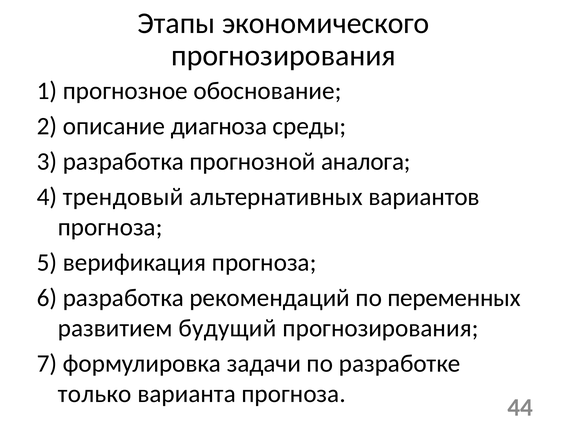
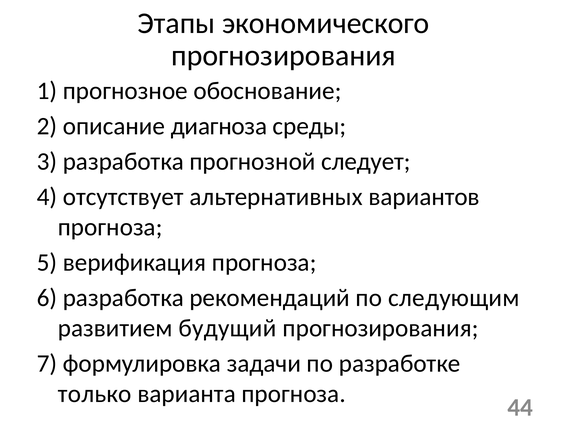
аналога: аналога -> следует (366, 161)
трендовый: трендовый -> отсутствует (123, 196)
переменных: переменных -> следующим (454, 297)
